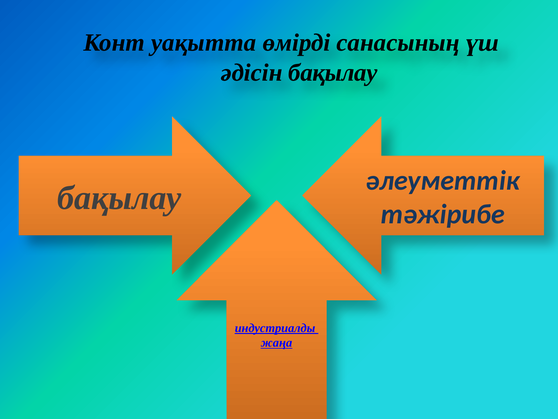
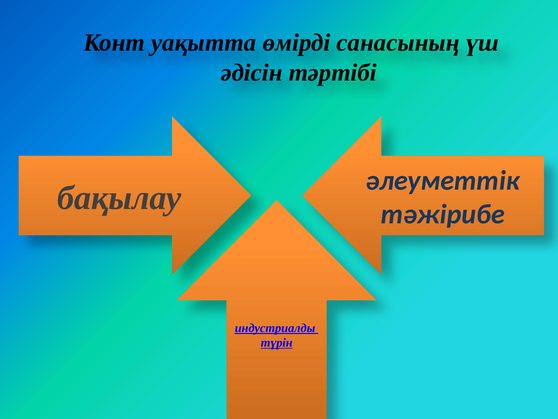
әдісін бақылау: бақылау -> тәртібі (333, 72)
жаңа: жаңа -> түрін (277, 342)
